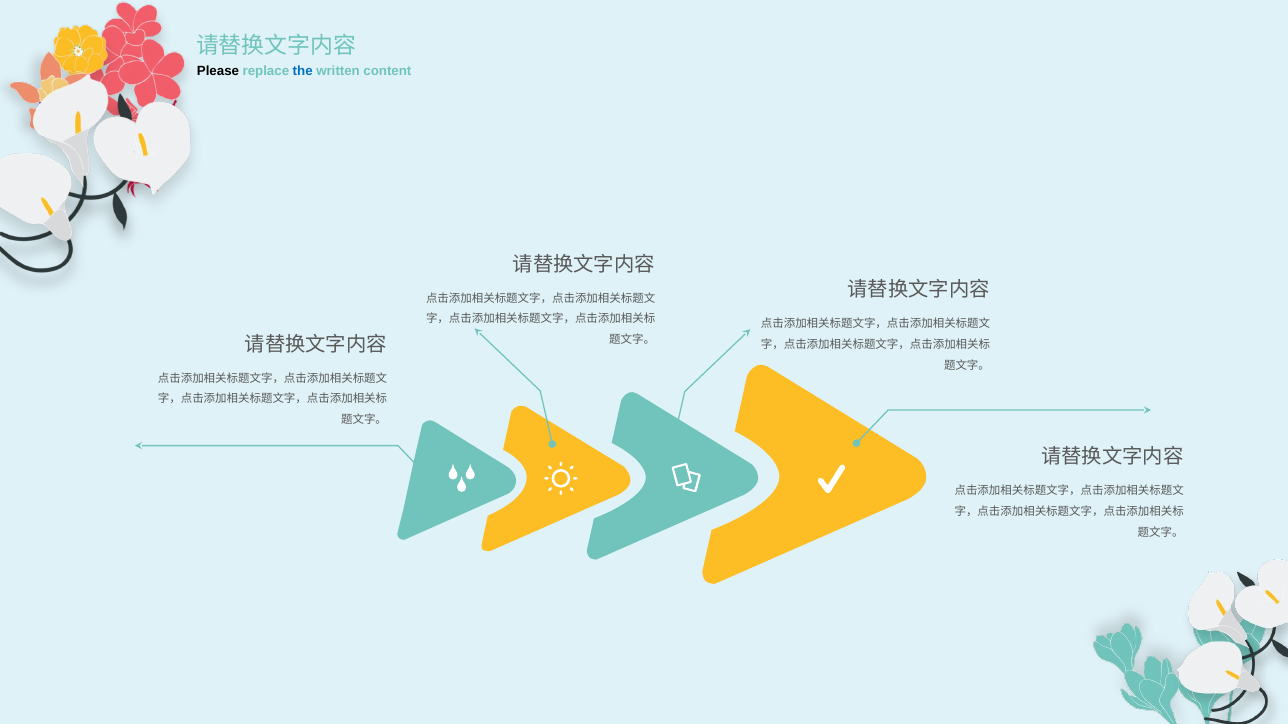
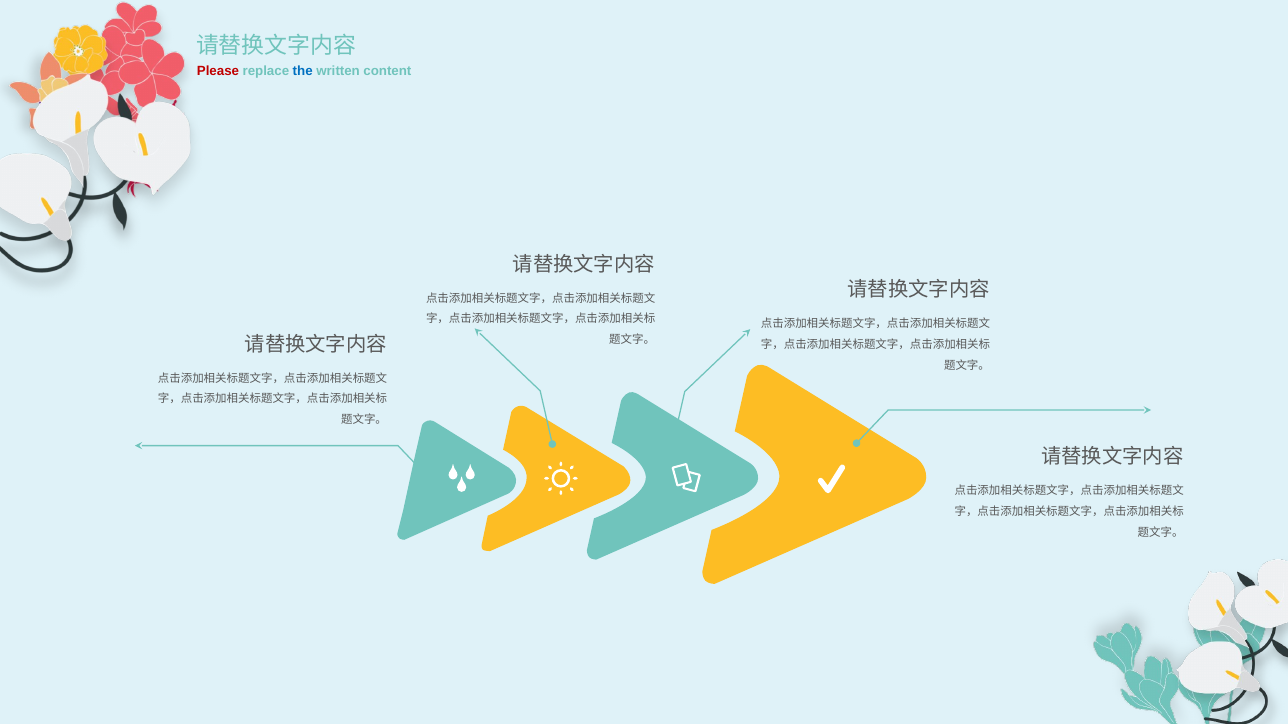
Please colour: black -> red (218, 71)
